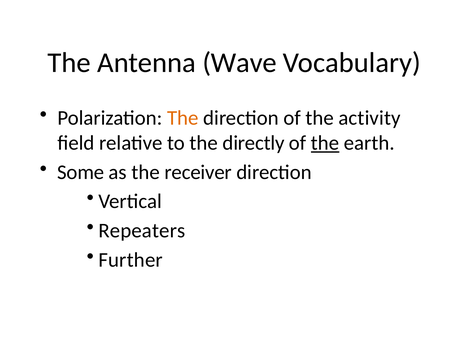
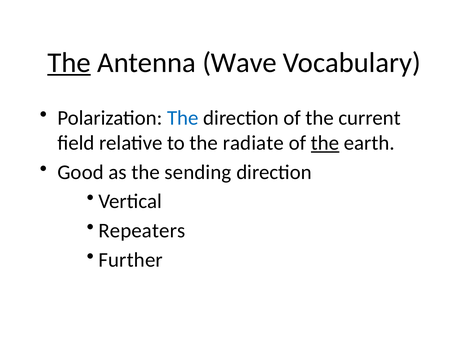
The underline: none -> present (69, 63)
The colour: orange -> blue (183, 118)
activity: activity -> current (370, 118)
directly: directly -> radiate (253, 143)
Some: Some -> Good (81, 172)
receiver: receiver -> sending (198, 172)
